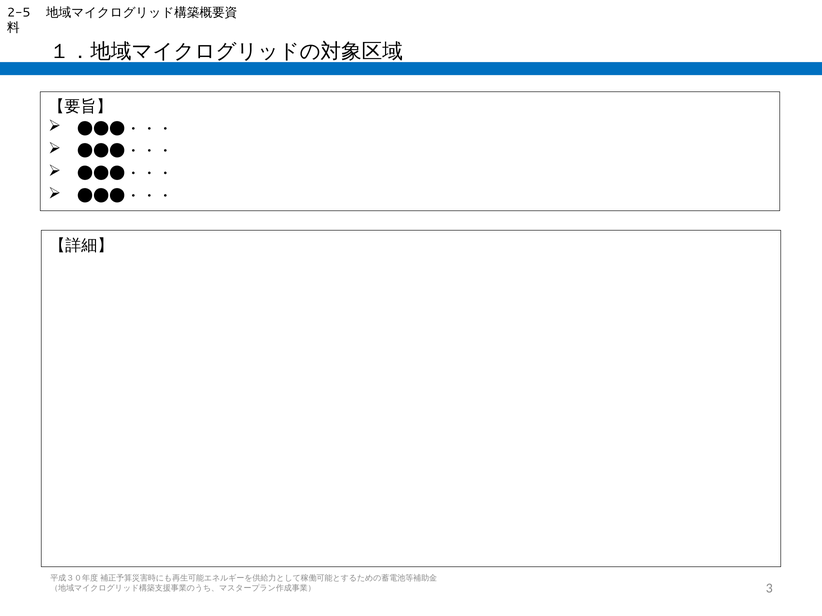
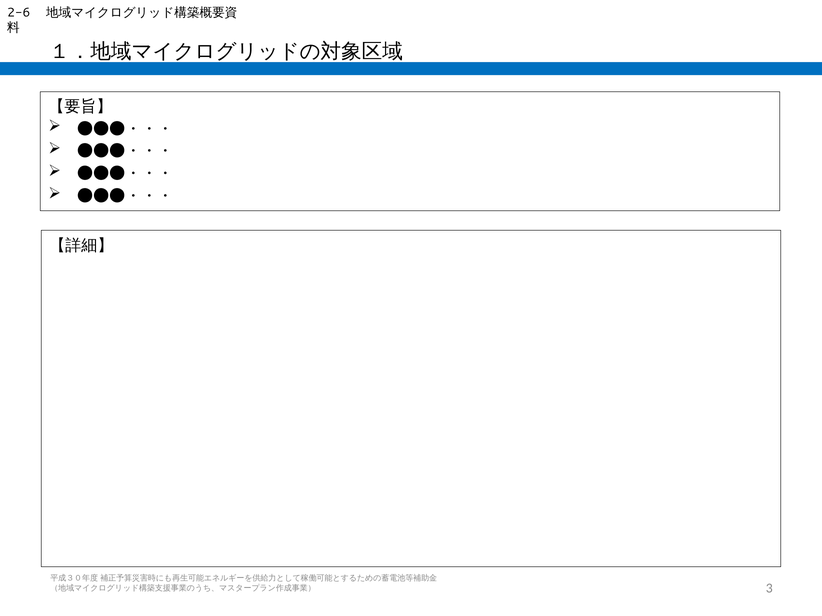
2-5: 2-5 -> 2-6 (19, 12)
